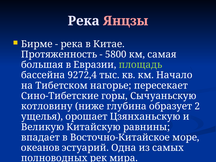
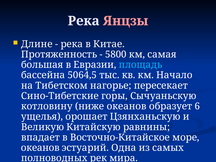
Бирме: Бирме -> Длине (37, 44)
площадь colour: light green -> light blue (141, 65)
9272,4: 9272,4 -> 5064,5 (82, 75)
ниже глубина: глубина -> океанов (127, 106)
2: 2 -> 6 (197, 106)
